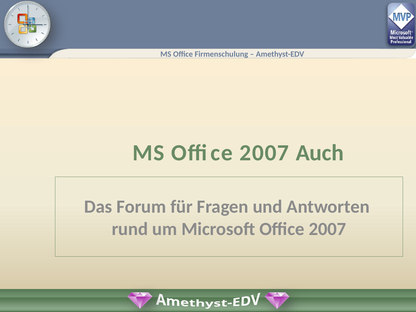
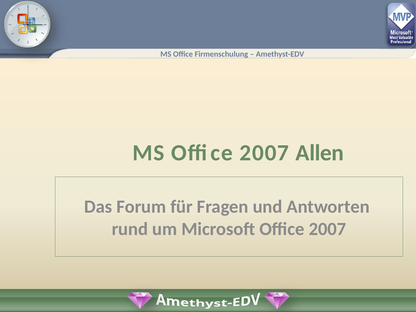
Auch: Auch -> Allen (320, 153)
